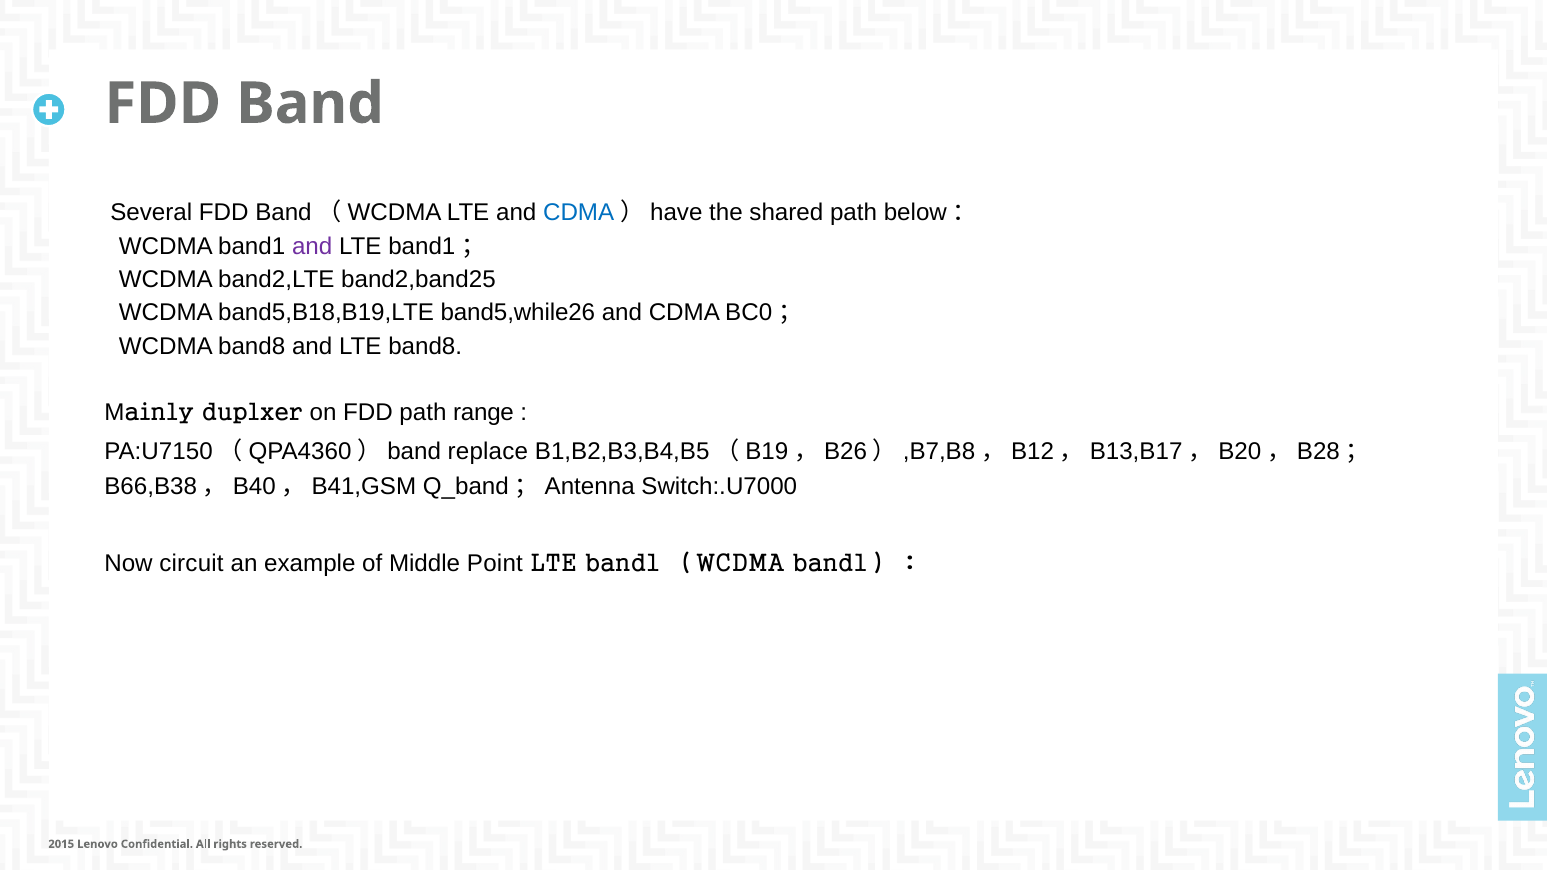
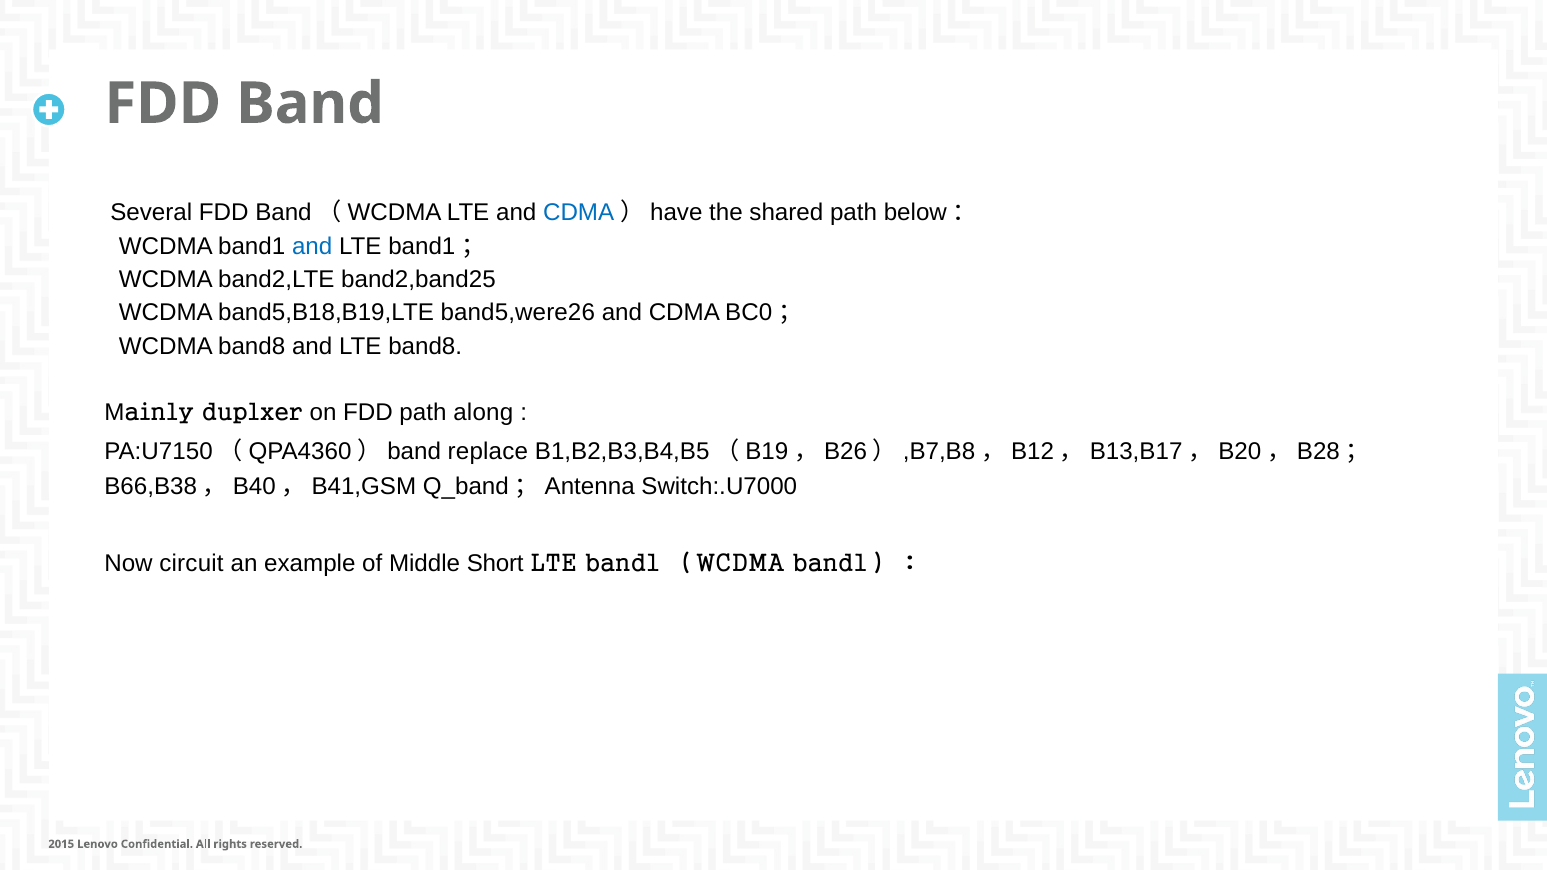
and colour: purple -> blue (312, 246)
band5,while26: band5,while26 -> band5,were26 (518, 313)
range: range -> along (483, 413)
Point: Point -> Short (495, 564)
